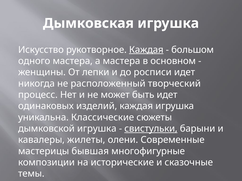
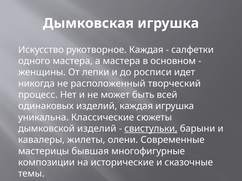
Каждая underline: present -> none (146, 50)
большом: большом -> салфетки (193, 50)
быть идет: идет -> всей (167, 95)
дымковской игрушка: игрушка -> изделий (97, 129)
